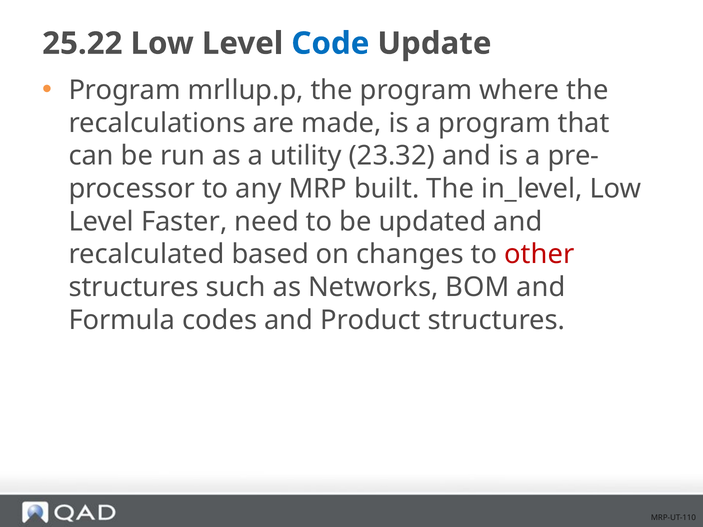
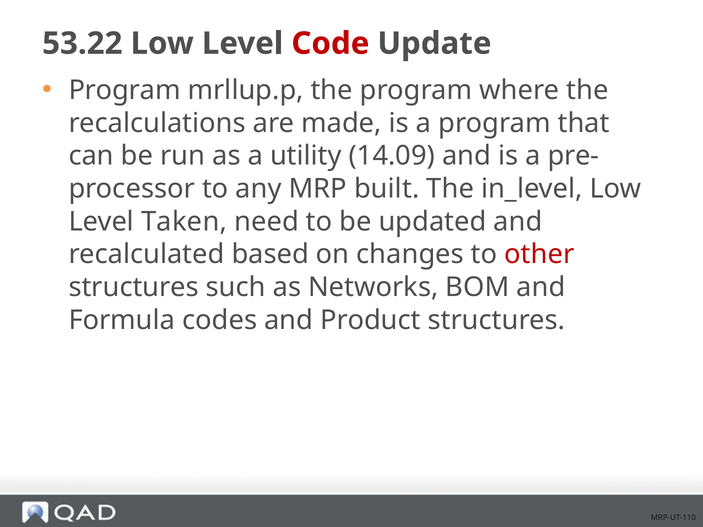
25.22: 25.22 -> 53.22 (82, 43)
Code colour: blue -> red (330, 43)
23.32: 23.32 -> 14.09 (392, 156)
Faster: Faster -> Taken (184, 222)
